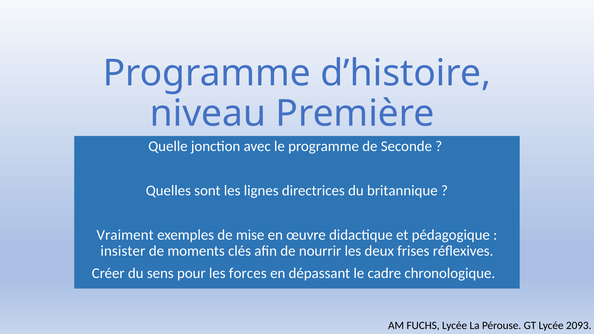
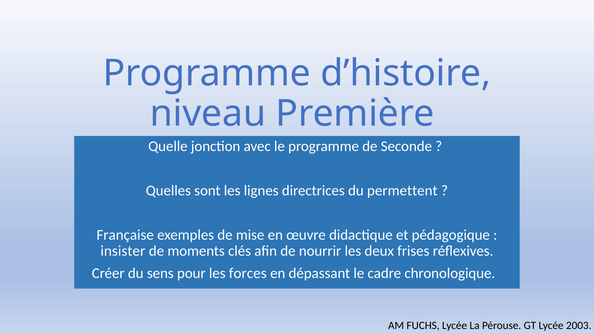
britannique: britannique -> permettent (402, 191)
Vraiment: Vraiment -> Française (125, 235)
2093: 2093 -> 2003 (579, 326)
